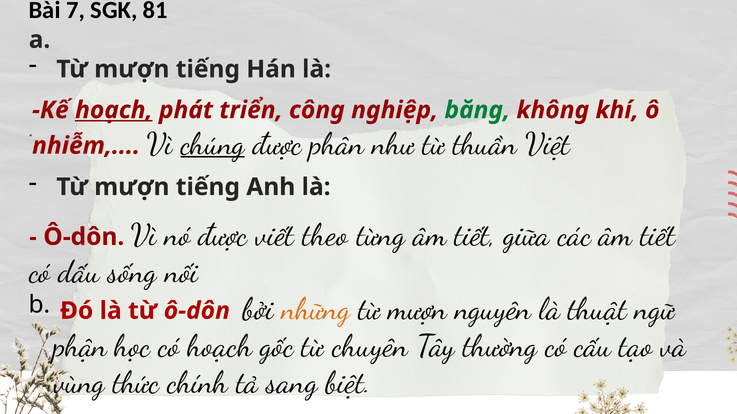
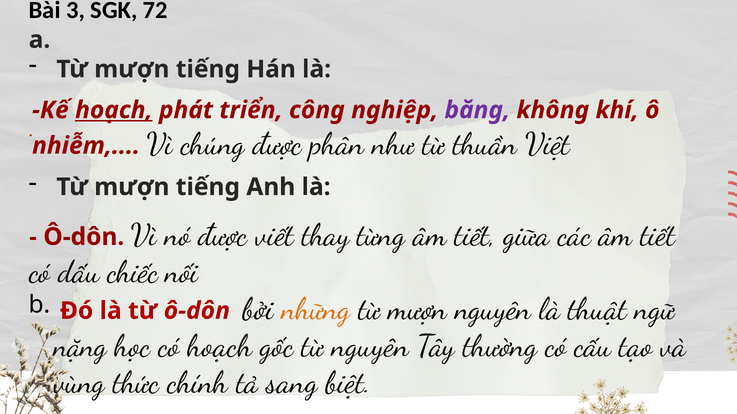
7: 7 -> 3 (76, 10)
81: 81 -> 72 (155, 10)
băng colour: green -> purple (477, 110)
chúng underline: present -> none (213, 144)
theo: theo -> thay (326, 235)
sống: sống -> chiếc (133, 272)
phận: phận -> nặng (80, 346)
từ chuyên: chuyên -> nguyên (370, 346)
